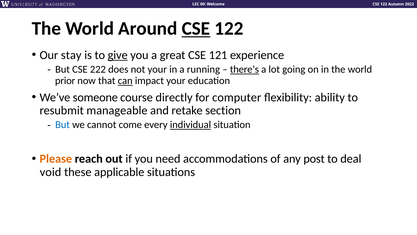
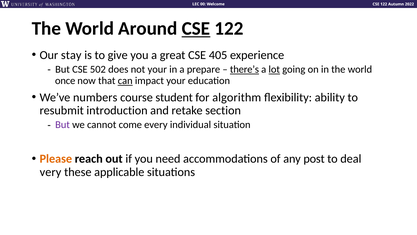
give underline: present -> none (118, 55)
121: 121 -> 405 (218, 55)
222: 222 -> 502 (98, 69)
running: running -> prepare (203, 69)
lot underline: none -> present (274, 69)
prior: prior -> once (65, 81)
someone: someone -> numbers (95, 97)
directly: directly -> student (174, 97)
computer: computer -> algorithm (237, 97)
manageable: manageable -> introduction (117, 110)
But colour: blue -> purple (63, 125)
individual underline: present -> none (190, 125)
void: void -> very (51, 172)
